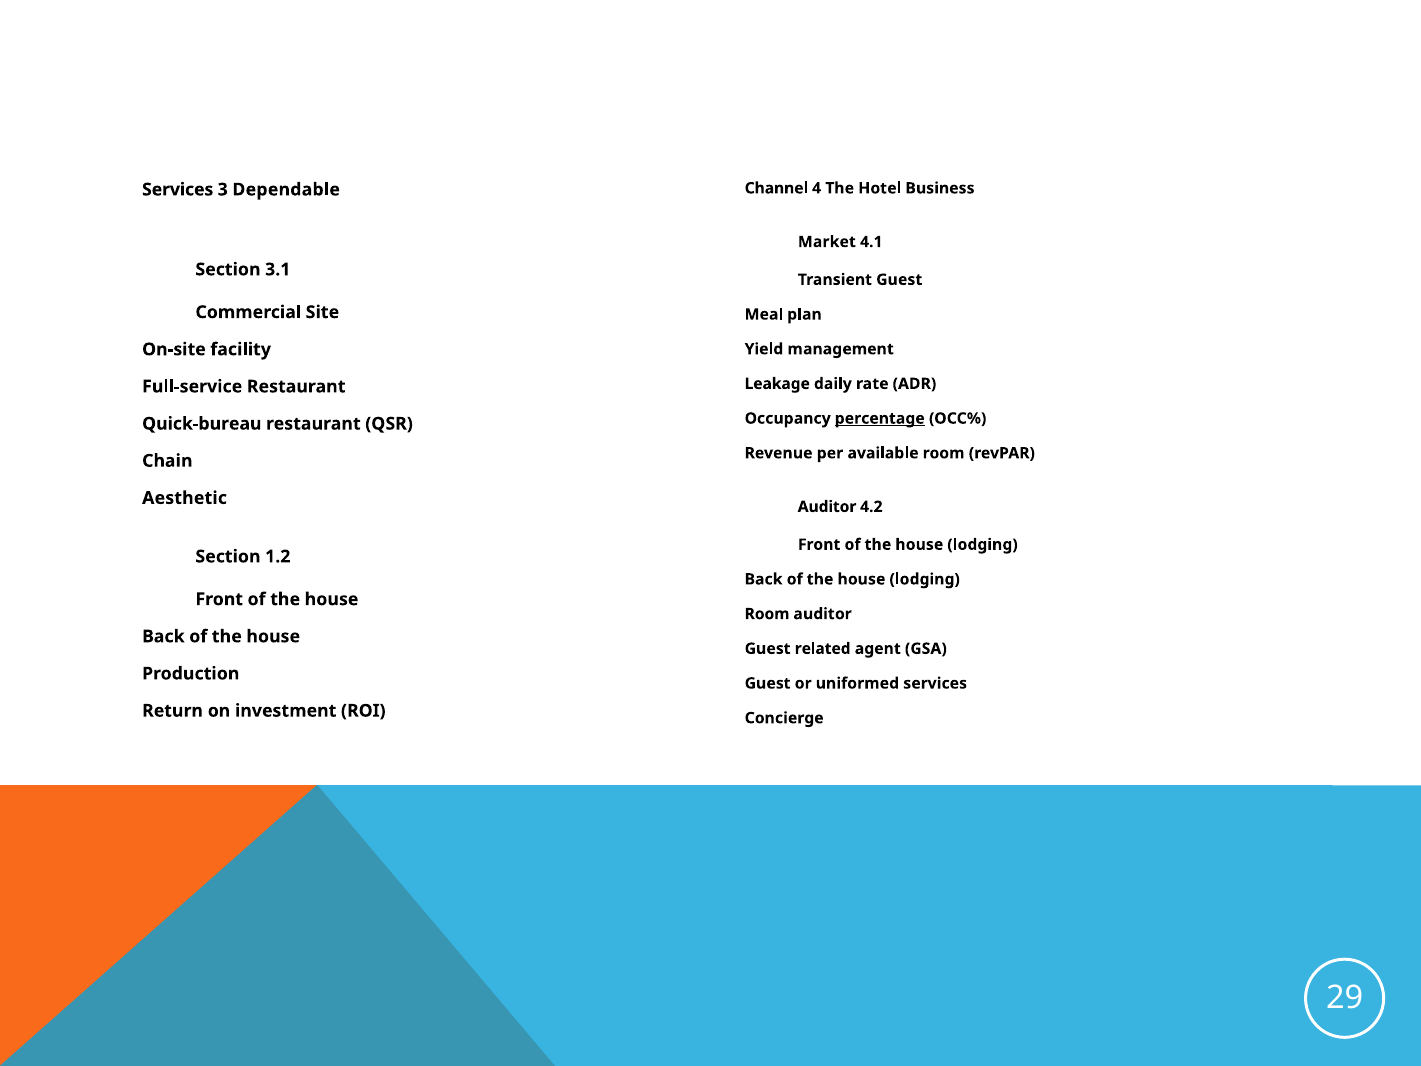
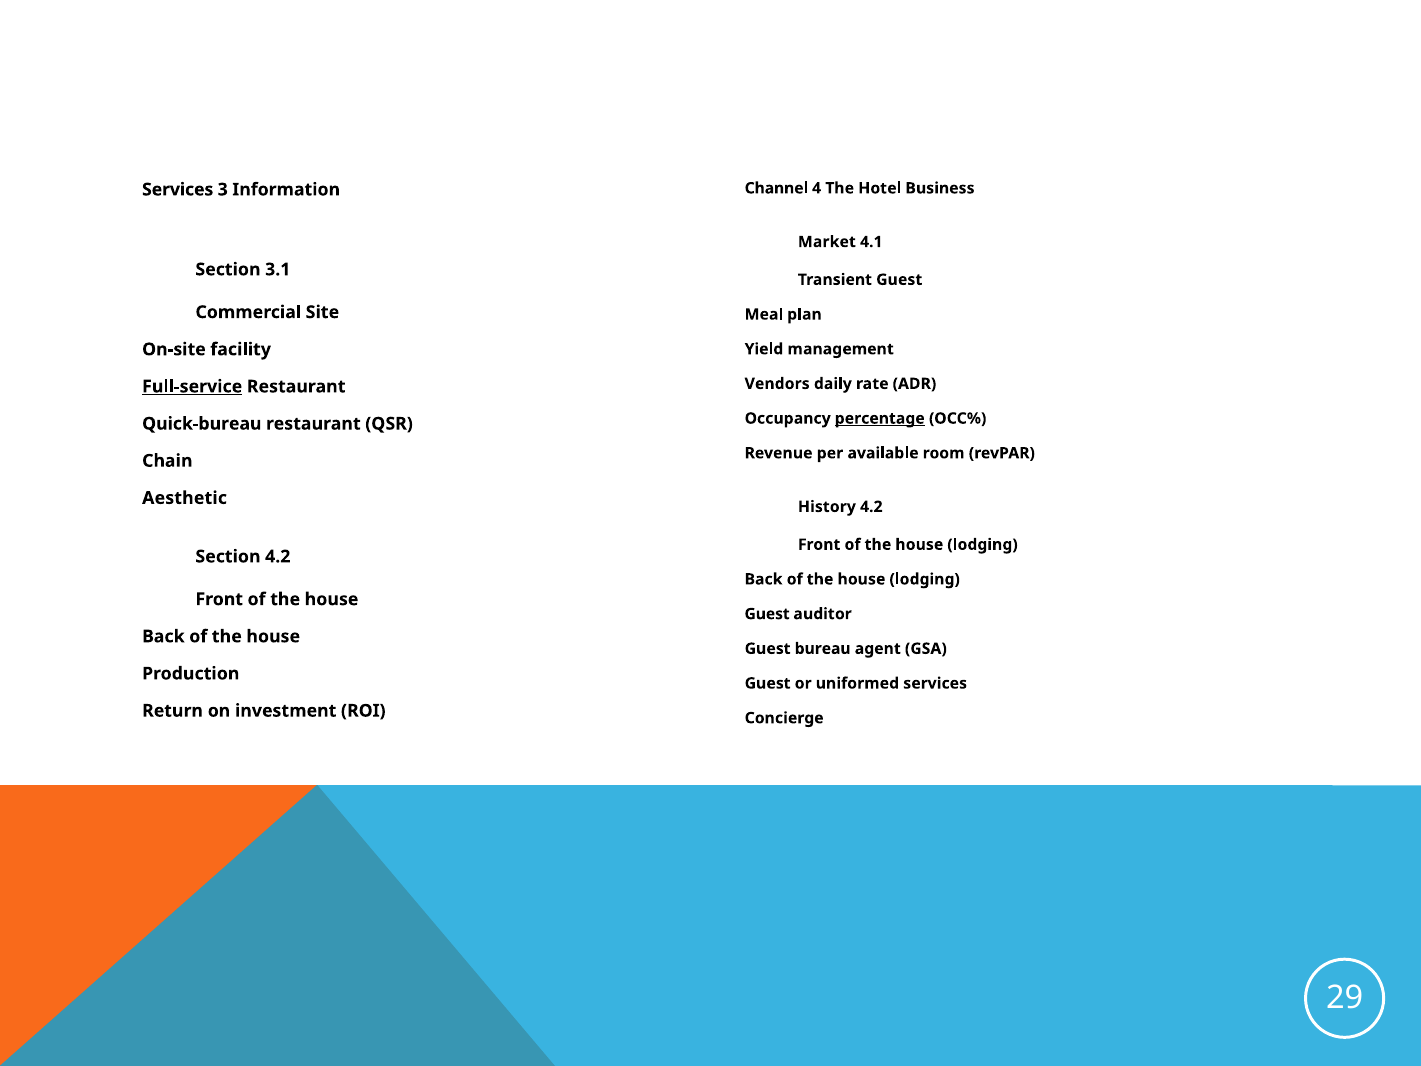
Dependable: Dependable -> Information (286, 190)
Leakage: Leakage -> Vendors (777, 384)
Full-service underline: none -> present (192, 386)
Auditor: Auditor -> History (827, 507)
Section 1.2: 1.2 -> 4.2 (278, 556)
Room: Room -> Guest (767, 614)
related: related -> bureau (823, 649)
